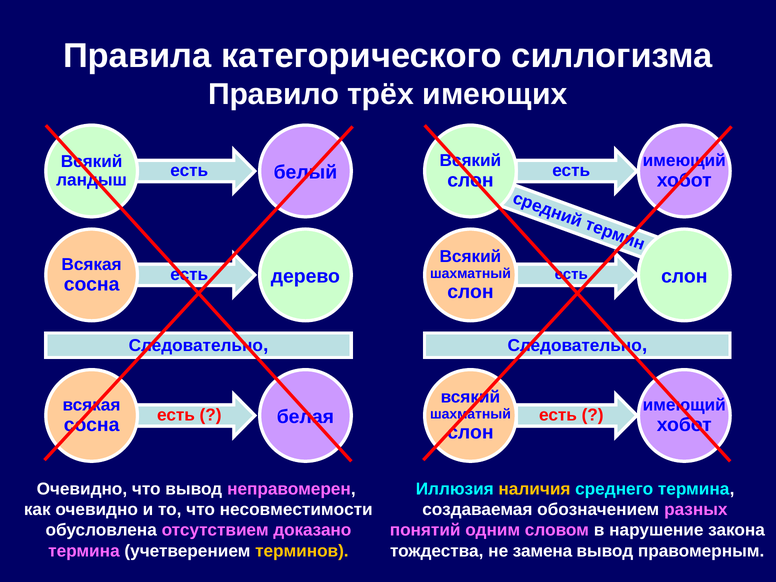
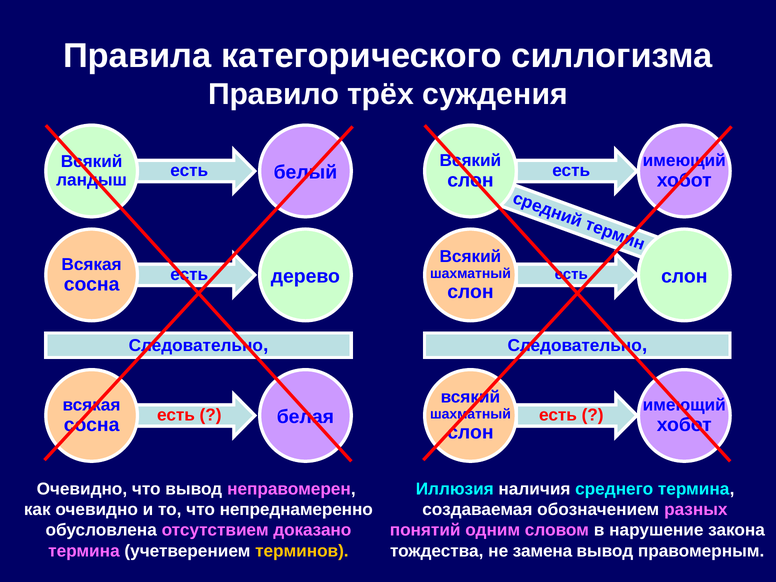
имеющих: имеющих -> суждения (495, 94)
наличия colour: yellow -> white (534, 489)
несовместимости: несовместимости -> непреднамеренно (296, 510)
